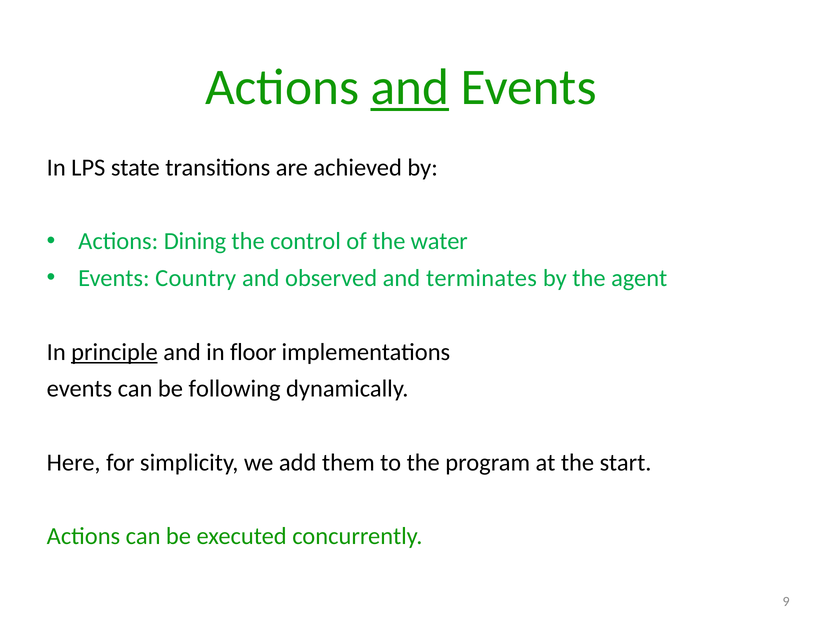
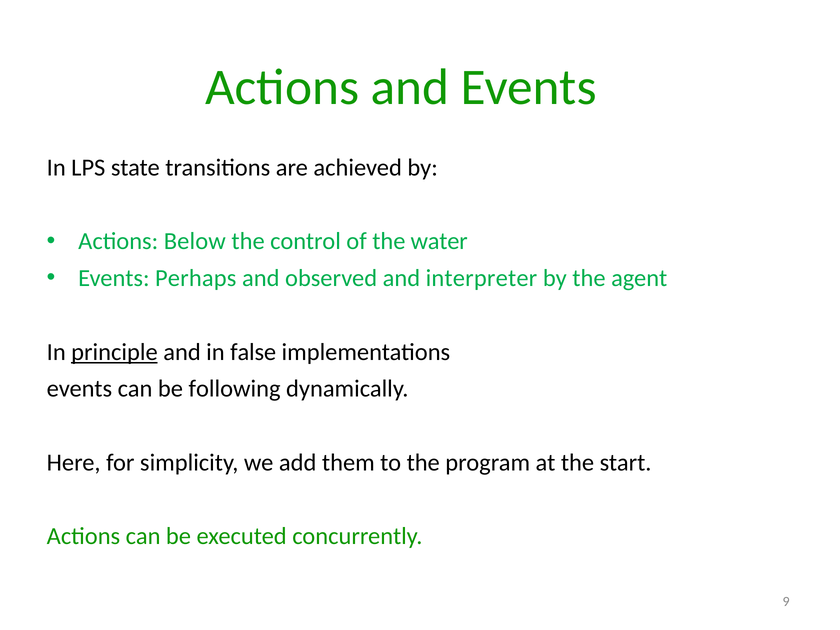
and underline: present -> none (410, 87)
Dining: Dining -> Below (195, 241)
Country: Country -> Perhaps (196, 278)
terminates: terminates -> interpreter (481, 278)
floor: floor -> false (253, 352)
